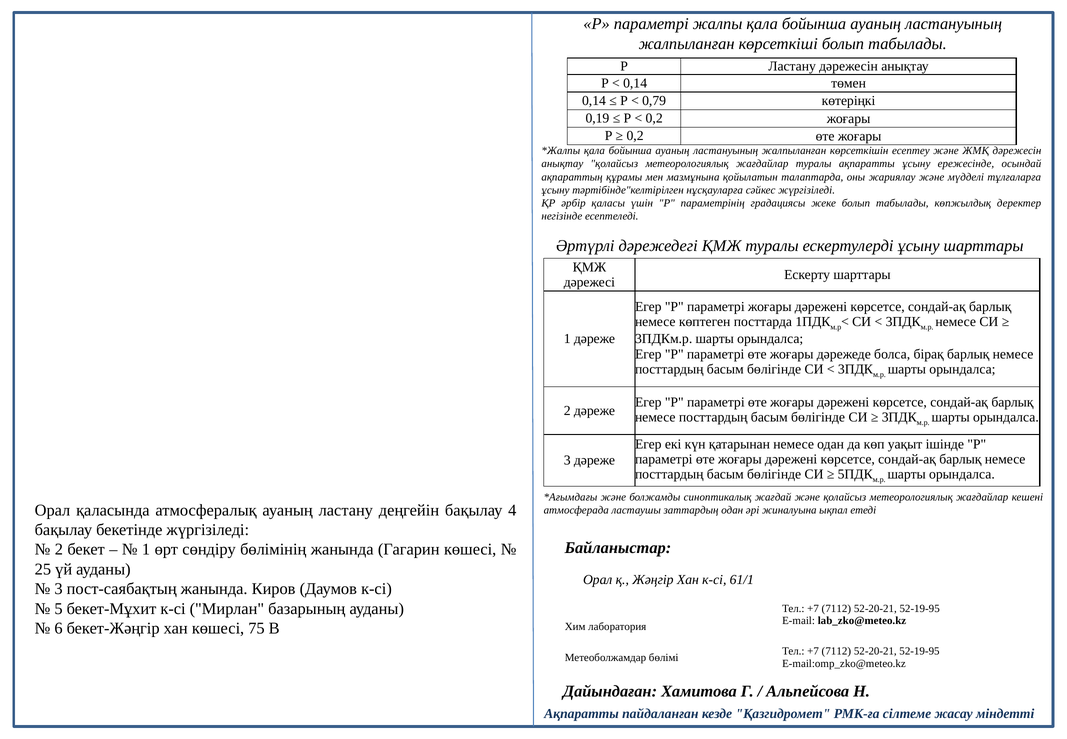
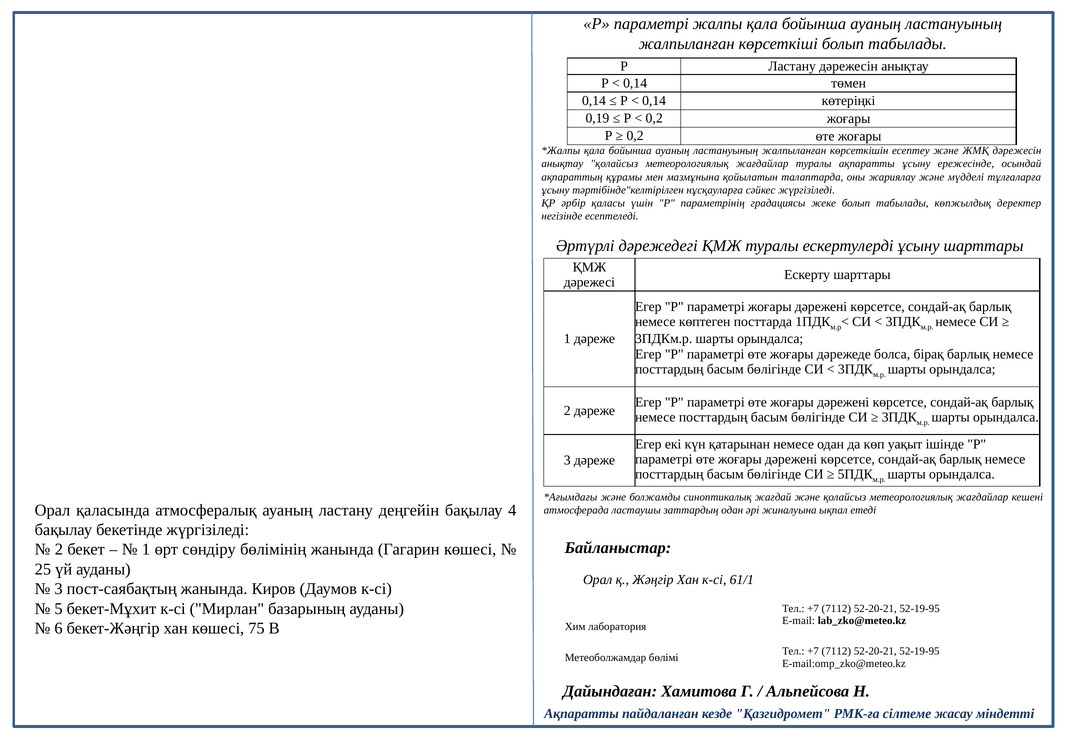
0,79: 0,79 -> 0,14 (654, 101)
